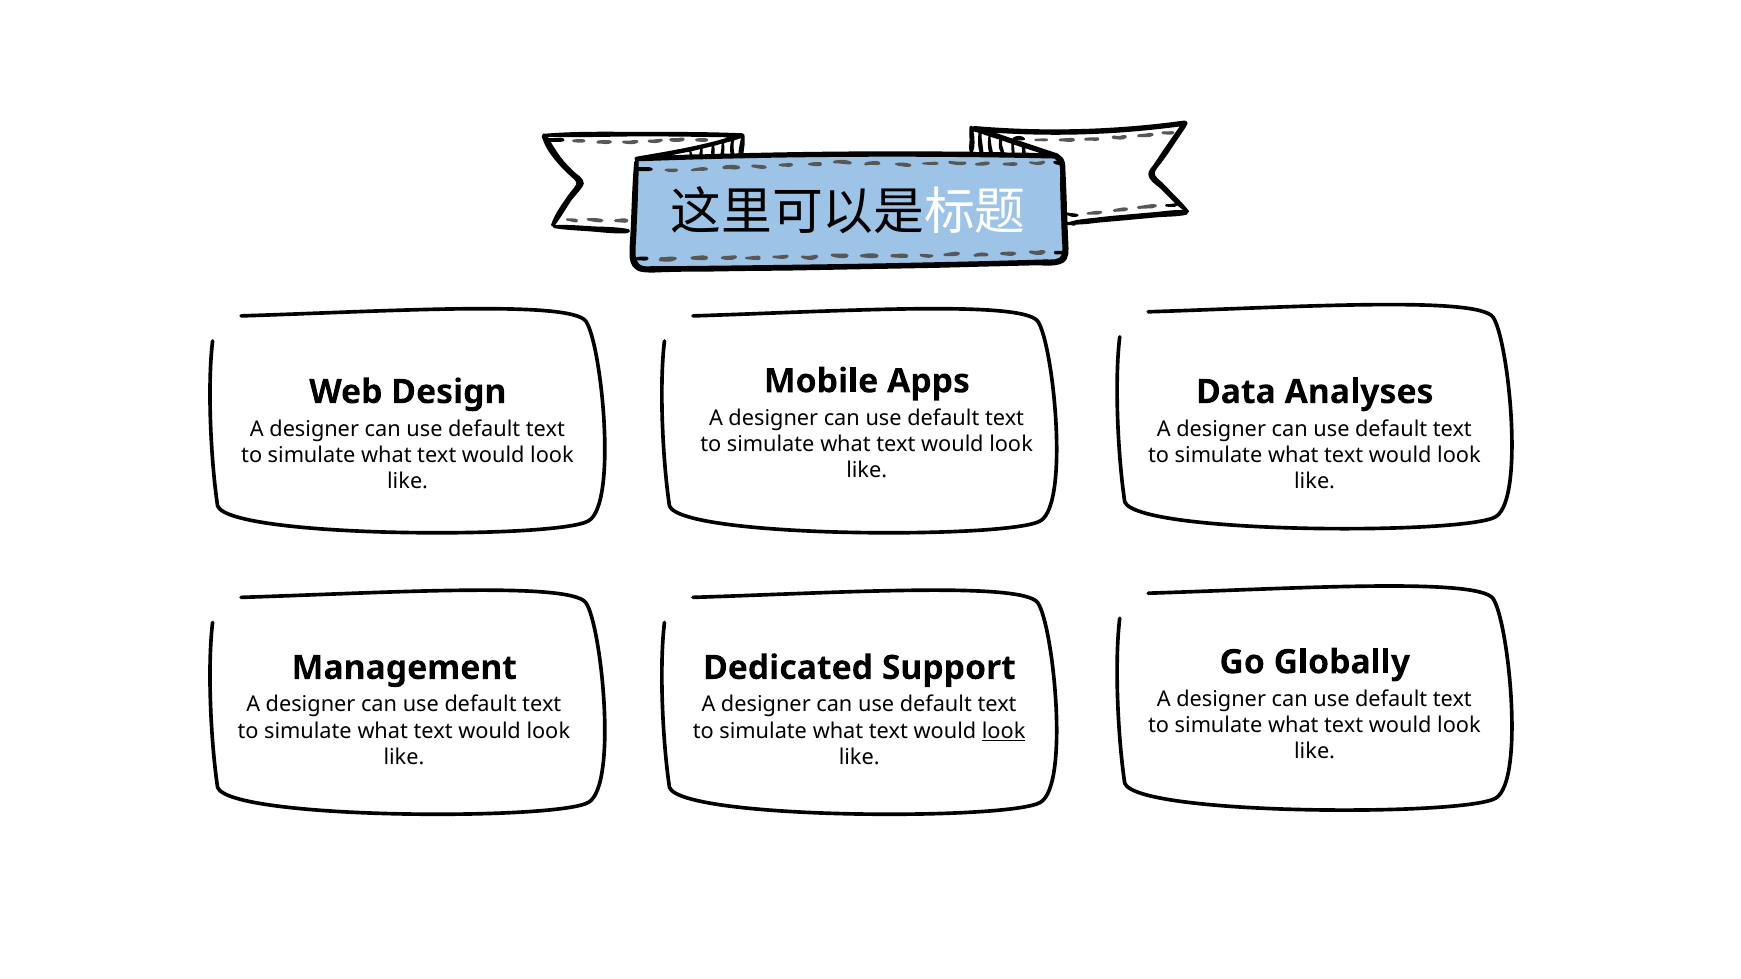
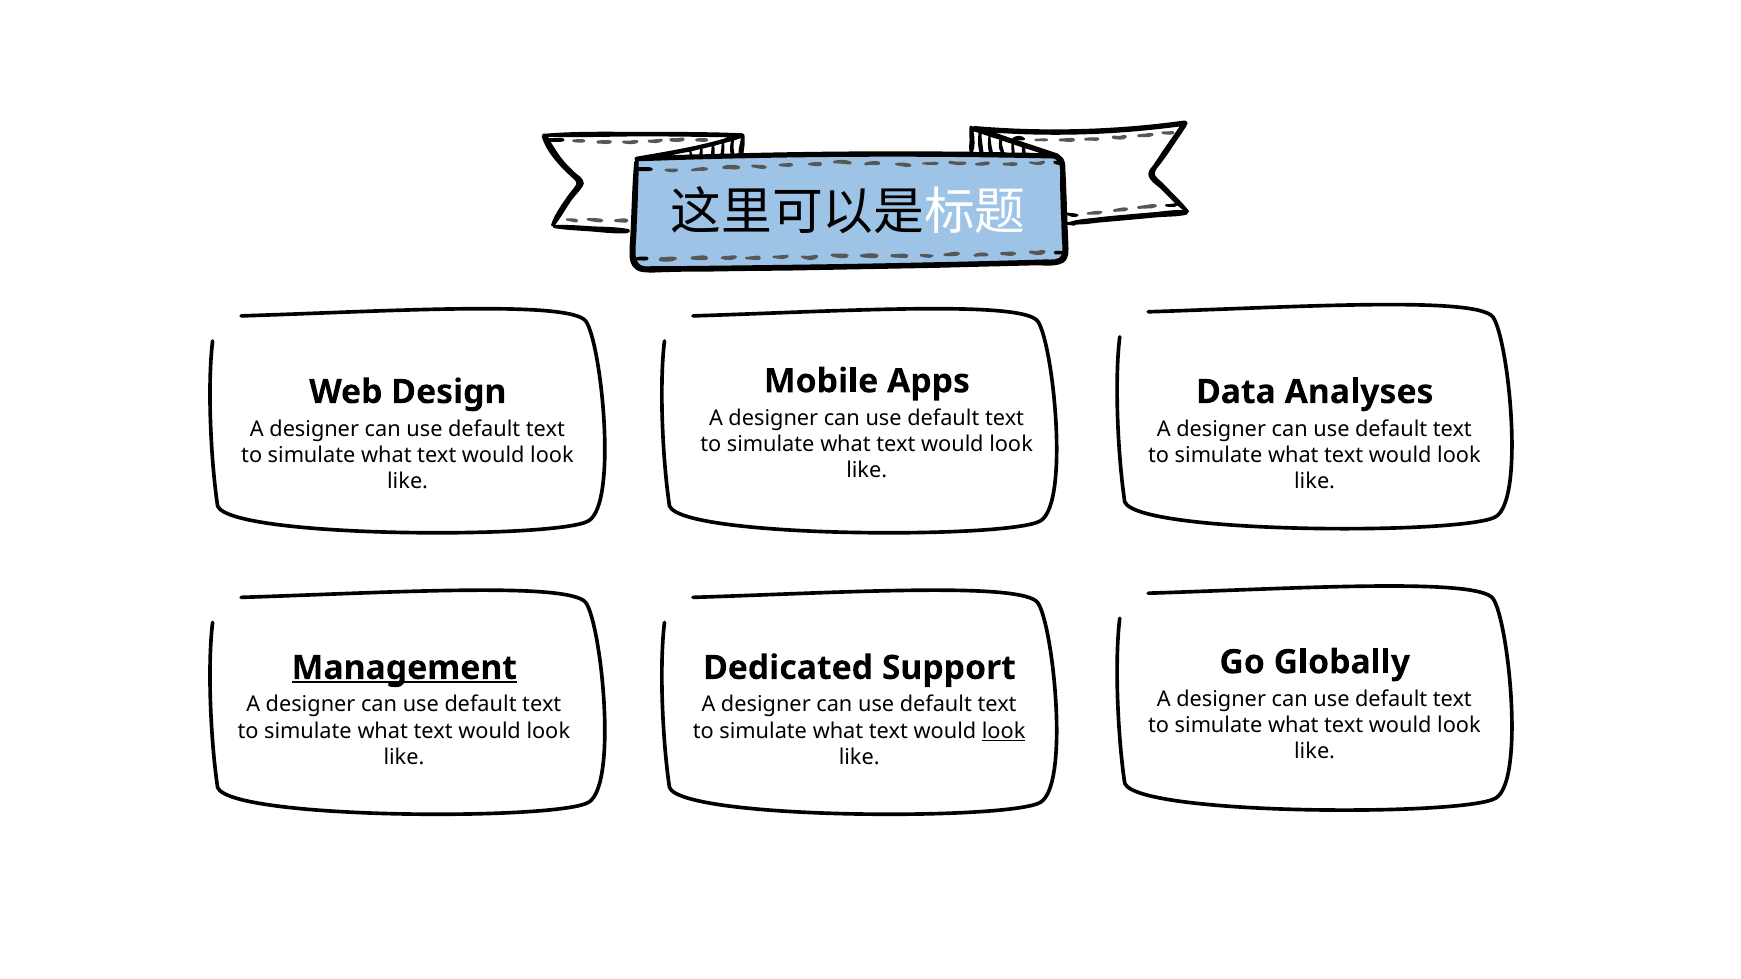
Management underline: none -> present (404, 668)
